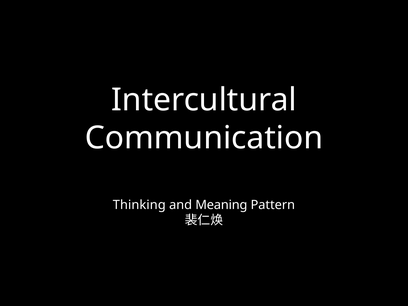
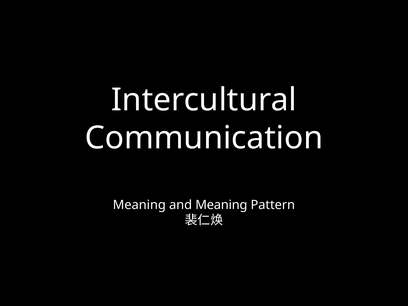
Thinking: Thinking -> Meaning (139, 205)
